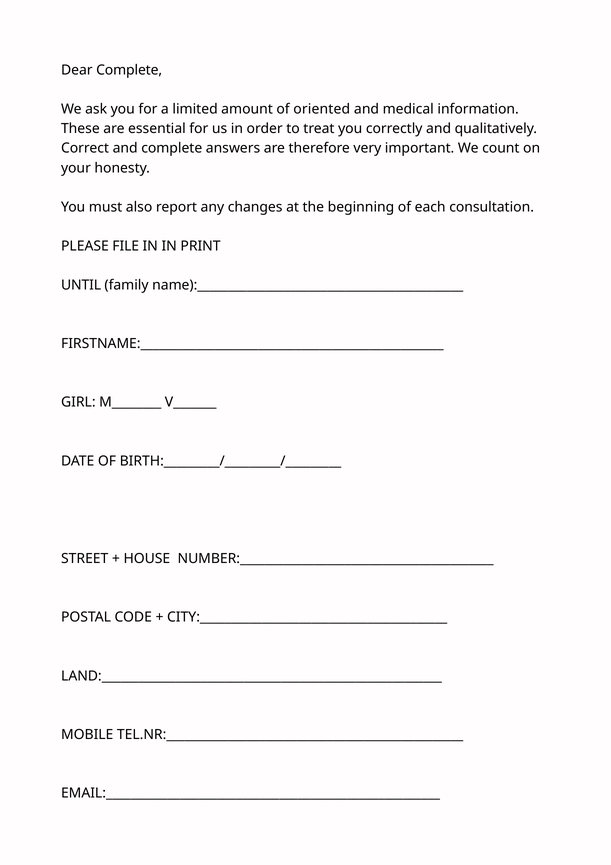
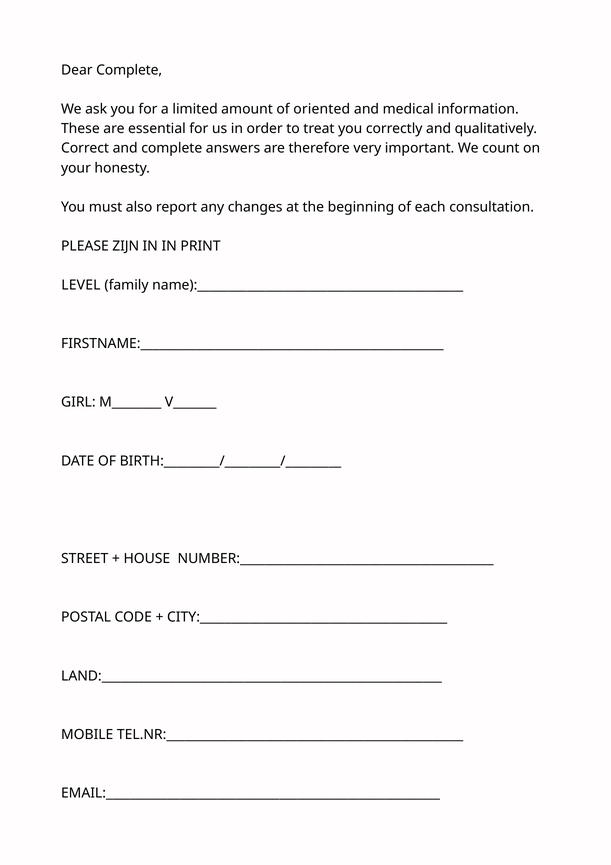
FILE: FILE -> ZIJN (126, 246)
UNTIL: UNTIL -> LEVEL (81, 285)
